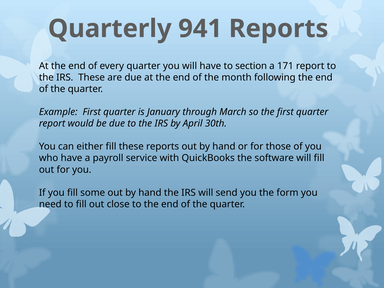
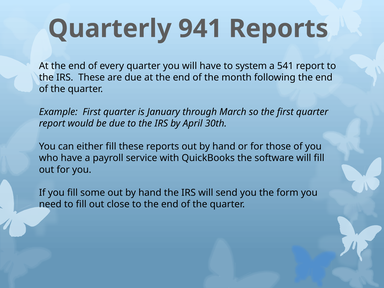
section: section -> system (251, 66)
171: 171 -> 541 (285, 66)
